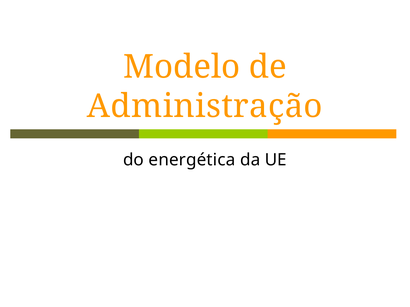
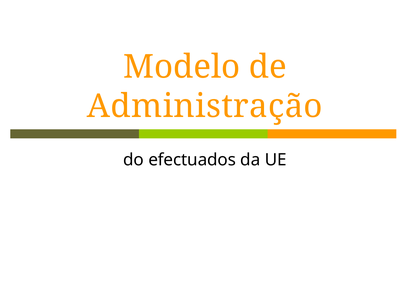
energética: energética -> efectuados (192, 160)
